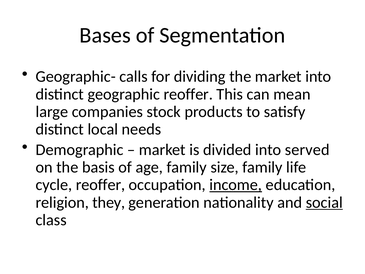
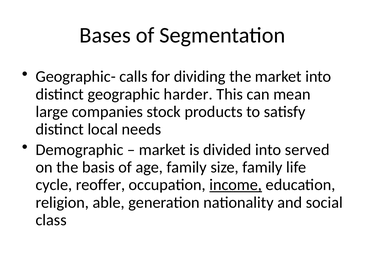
geographic reoffer: reoffer -> harder (188, 94)
they: they -> able (109, 202)
social underline: present -> none (324, 202)
